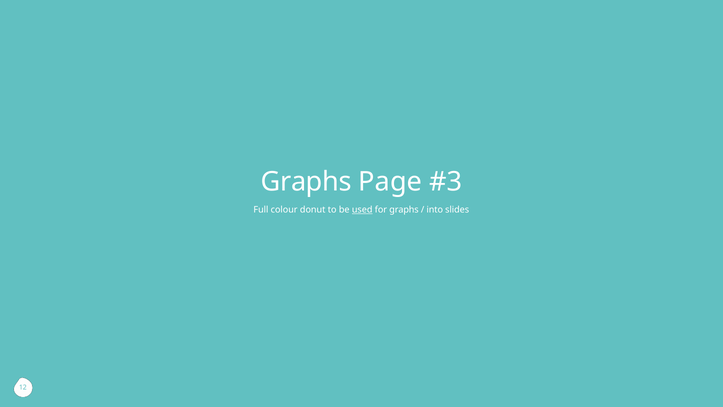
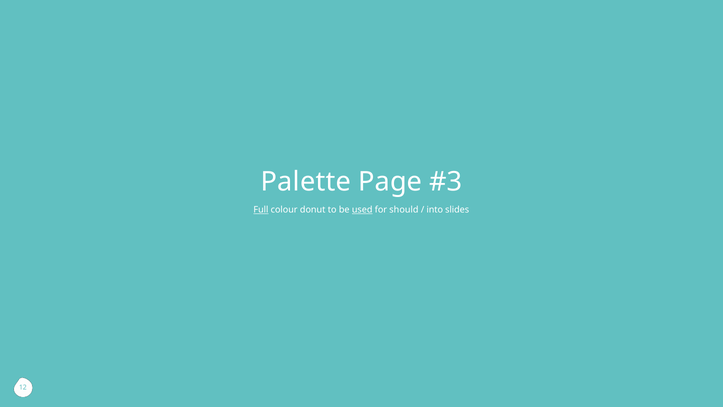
Graphs: Graphs -> Palette (306, 182)
Full underline: none -> present (261, 210)
for graphs: graphs -> should (404, 210)
